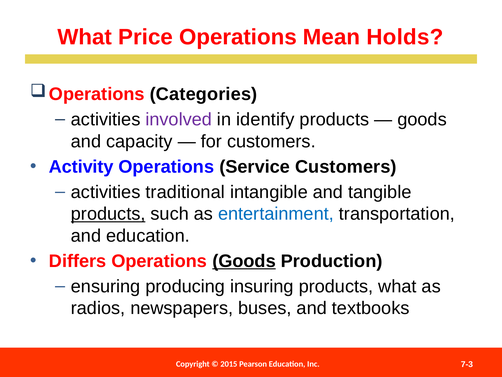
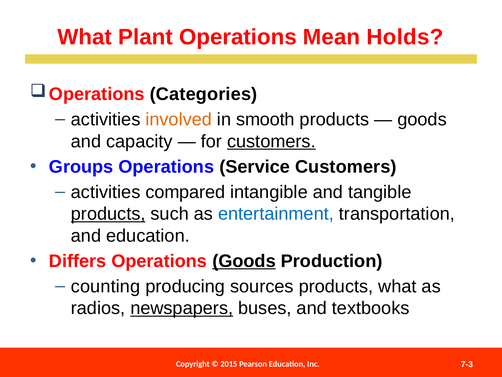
Price: Price -> Plant (146, 37)
involved colour: purple -> orange (179, 119)
identify: identify -> smooth (265, 119)
customers underline: none -> present (271, 141)
Activity: Activity -> Groups (81, 167)
traditional: traditional -> compared (185, 192)
ensuring: ensuring -> counting (106, 286)
insuring: insuring -> sources (262, 286)
newspapers underline: none -> present (182, 308)
